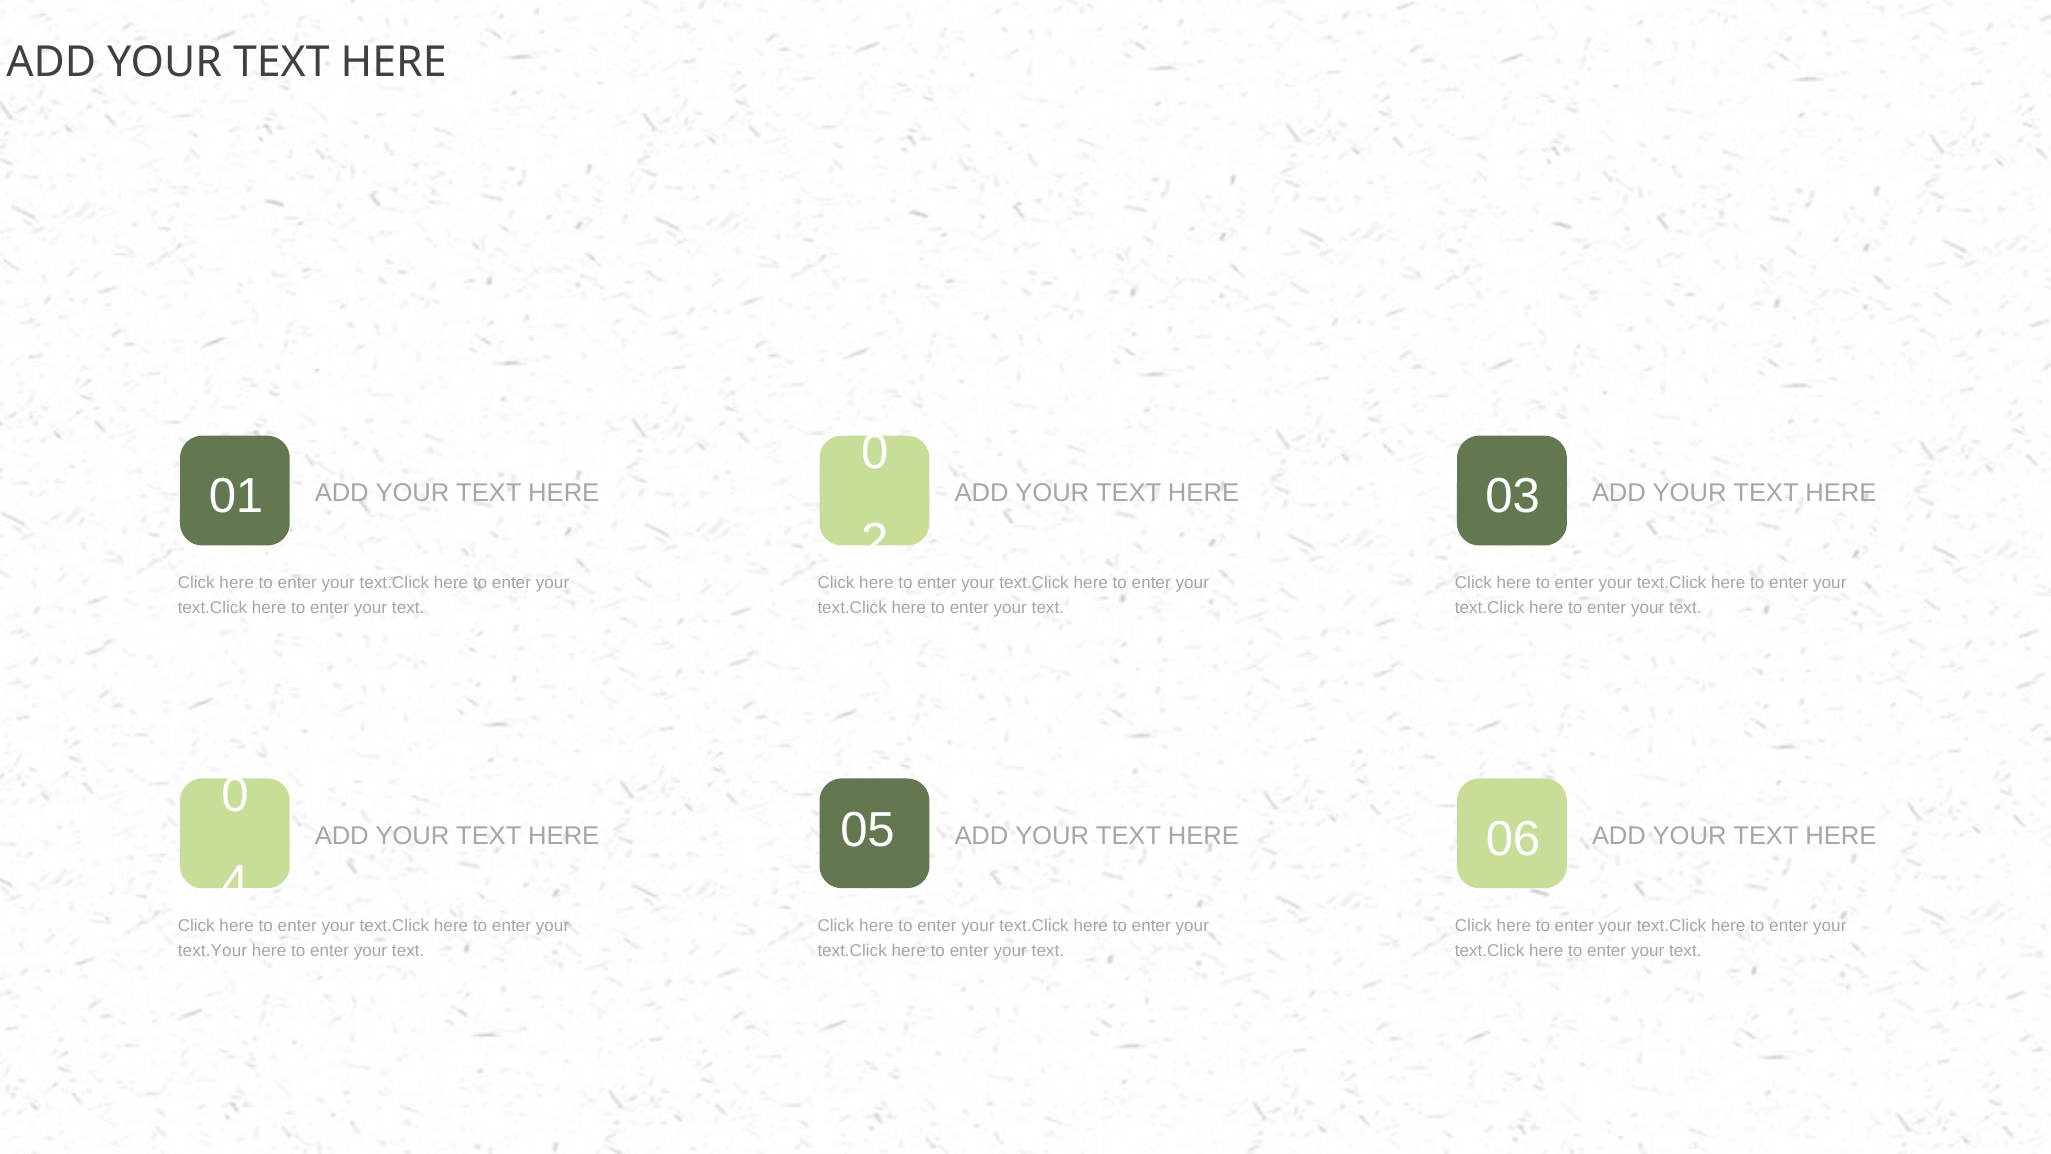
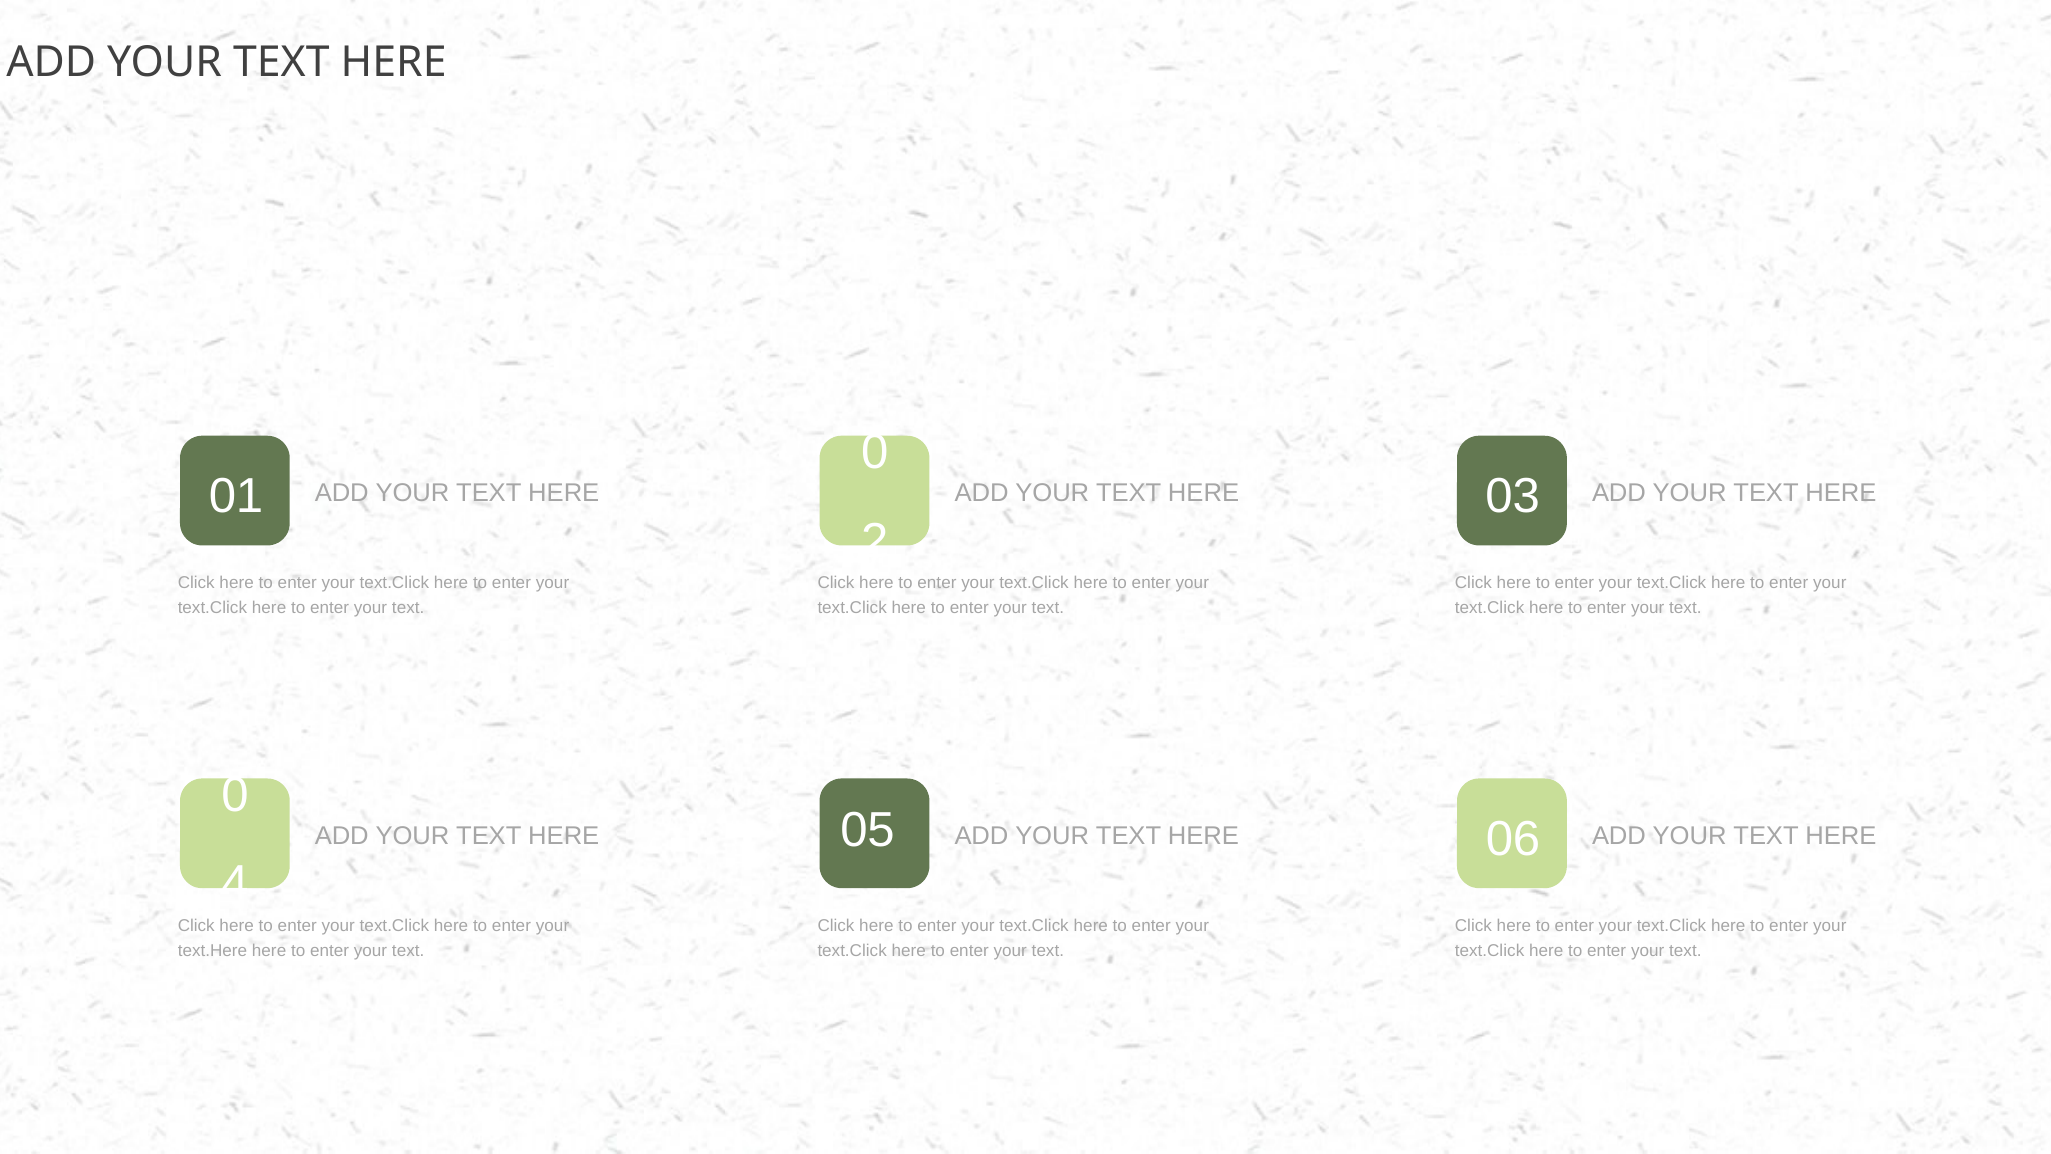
text.Your: text.Your -> text.Here (212, 950)
